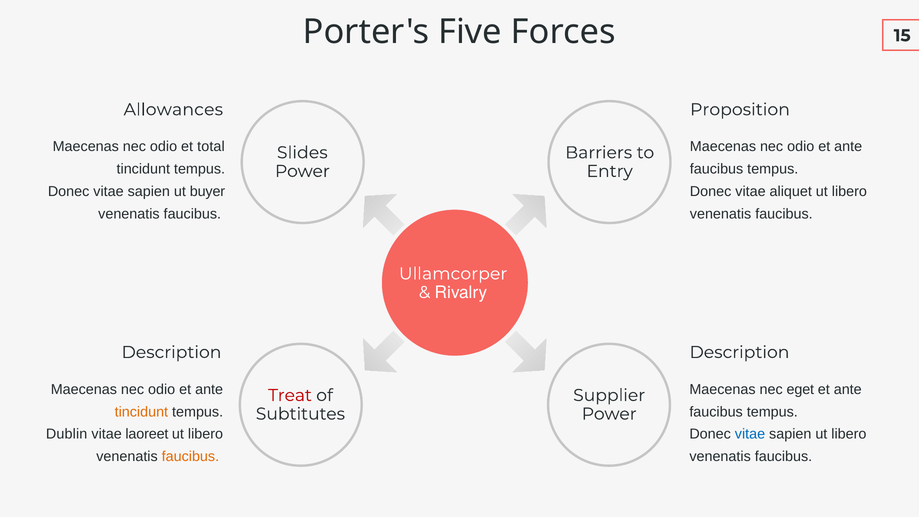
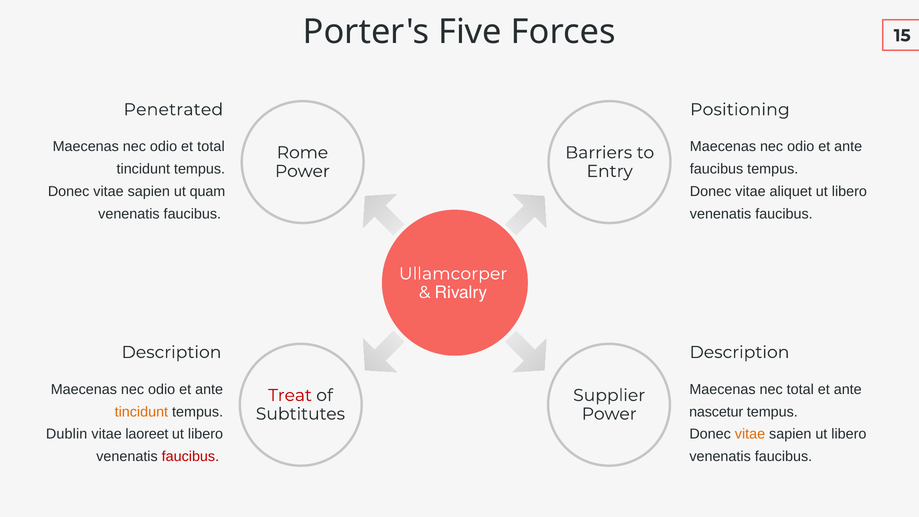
Allowances: Allowances -> Penetrated (173, 110)
Proposition: Proposition -> Positioning (740, 110)
Slides: Slides -> Rome (302, 153)
buyer: buyer -> quam (207, 191)
nec eget: eget -> total (800, 389)
faucibus: faucibus -> nascetur (716, 412)
vitae colour: blue -> orange (750, 434)
faucibus colour: orange -> red (190, 457)
